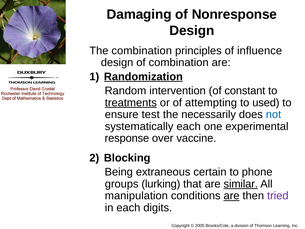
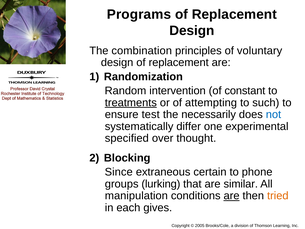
Damaging: Damaging -> Programs (139, 14)
Nonresponse: Nonresponse -> Replacement (234, 14)
influence: influence -> voluntary (260, 51)
design of combination: combination -> replacement (179, 62)
Randomization underline: present -> none (143, 77)
used: used -> such (266, 103)
systematically each: each -> differ (189, 126)
response: response -> specified (127, 138)
vaccine: vaccine -> thought (196, 138)
Being: Being -> Since (119, 172)
similar underline: present -> none (241, 184)
tried colour: purple -> orange (278, 196)
digits: digits -> gives (158, 208)
